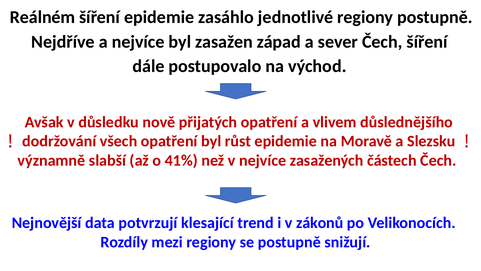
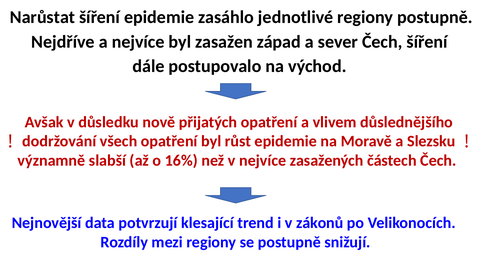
Reálném: Reálném -> Narůstat (43, 17)
41%: 41% -> 16% (181, 160)
